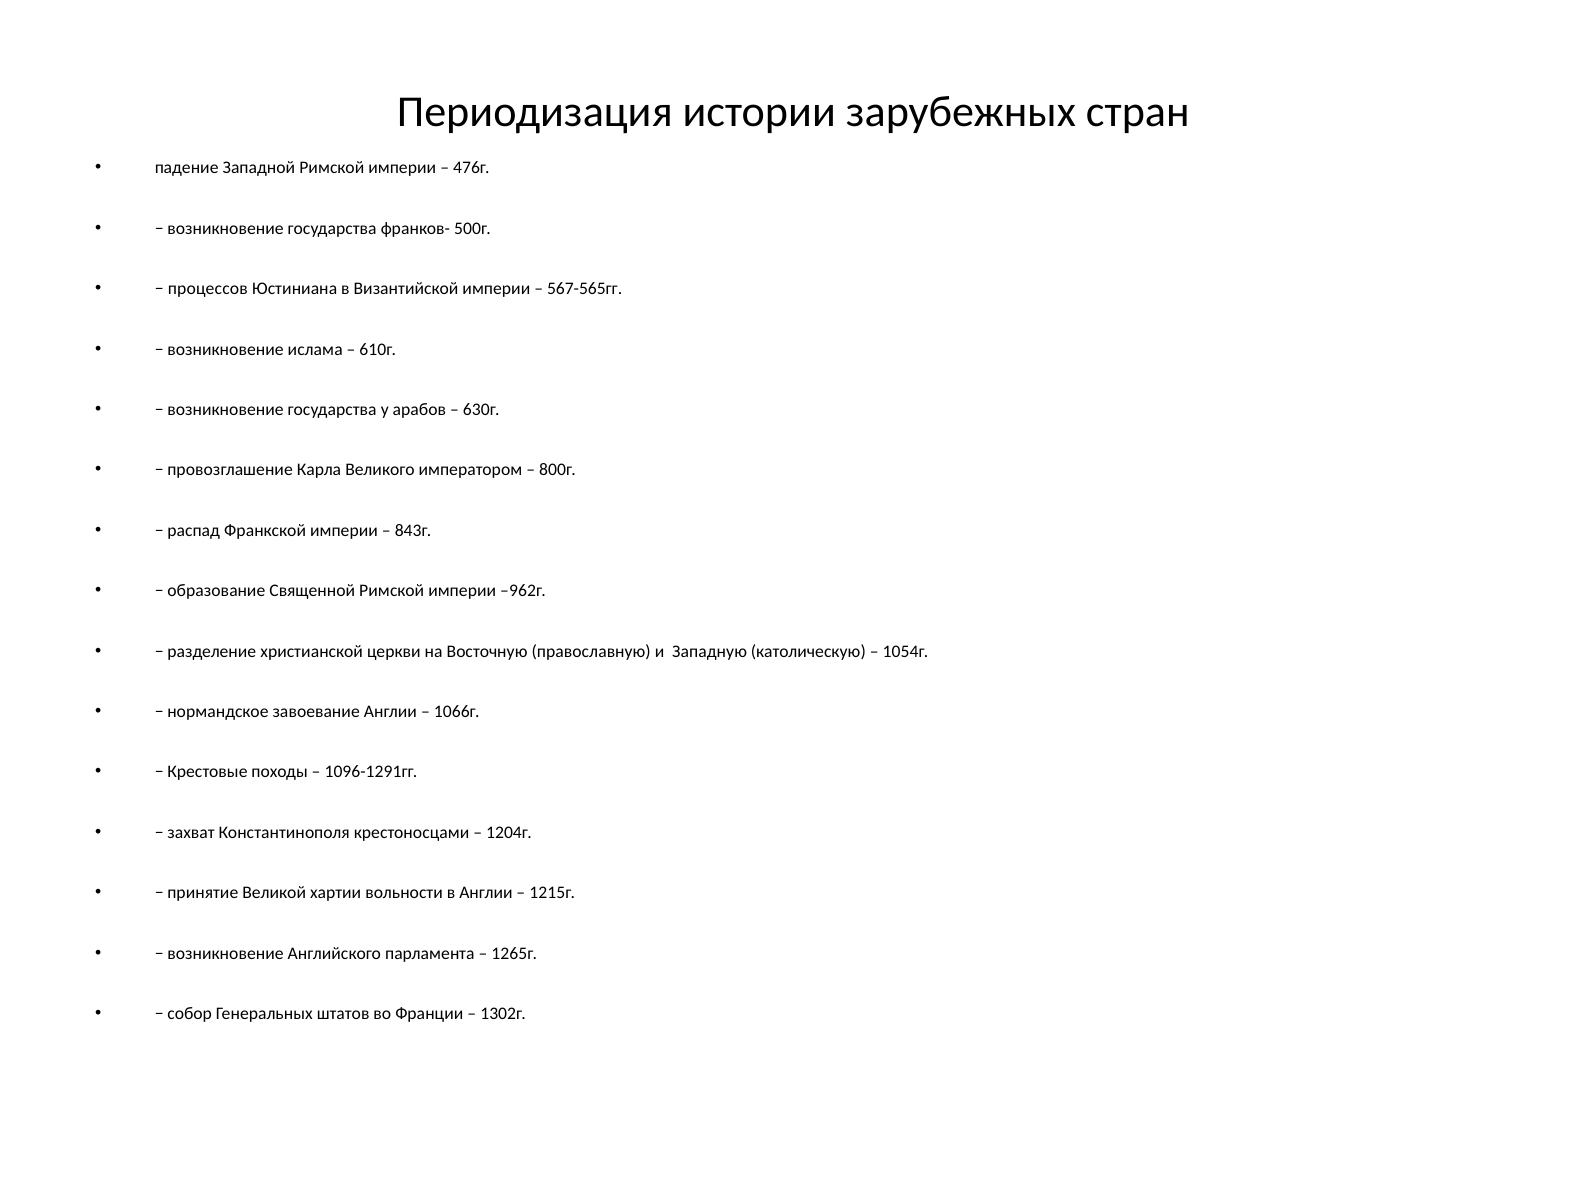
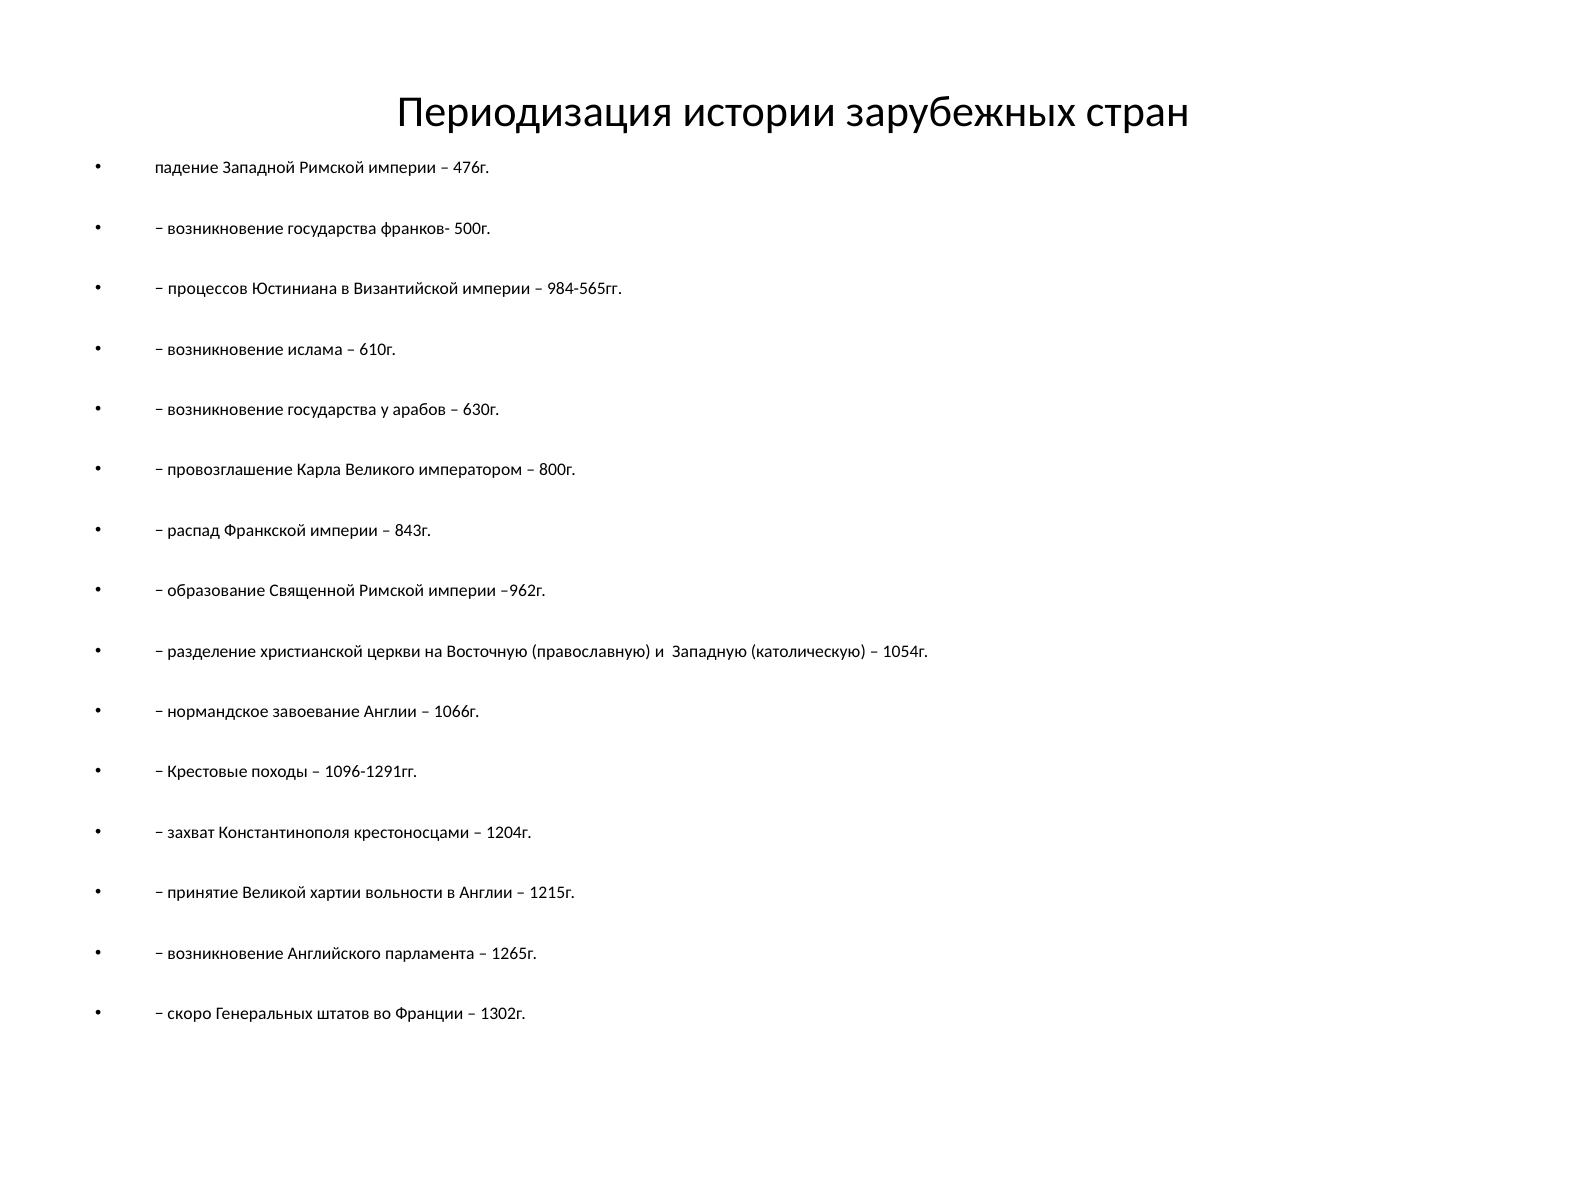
567-565гг: 567-565гг -> 984-565гг (585, 289)
собор: собор -> скоро (190, 1014)
